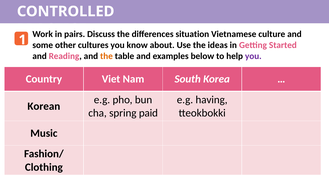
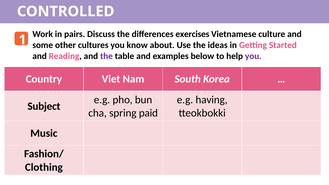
situation: situation -> exercises (192, 34)
the colour: orange -> purple (106, 56)
Korean: Korean -> Subject (44, 106)
